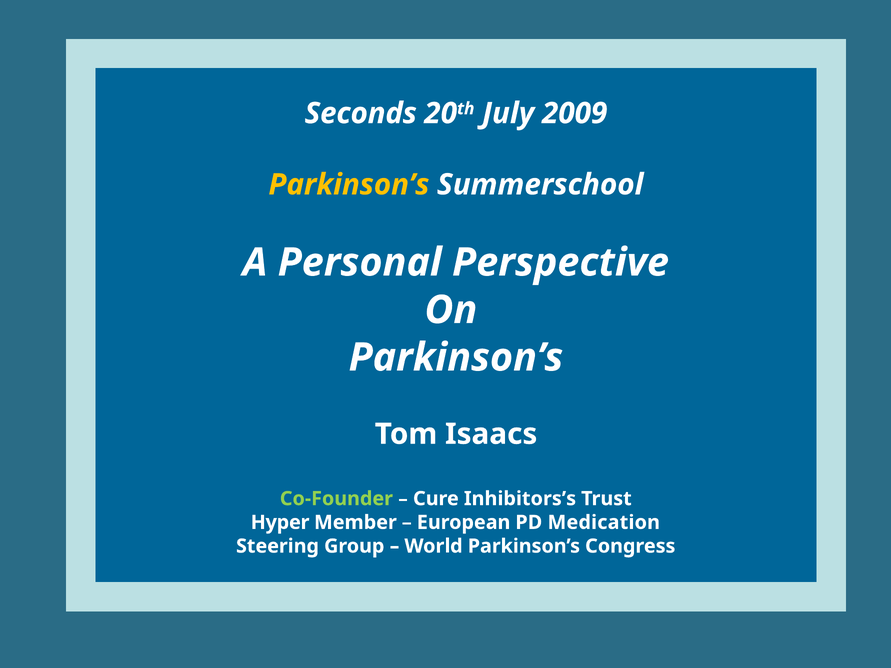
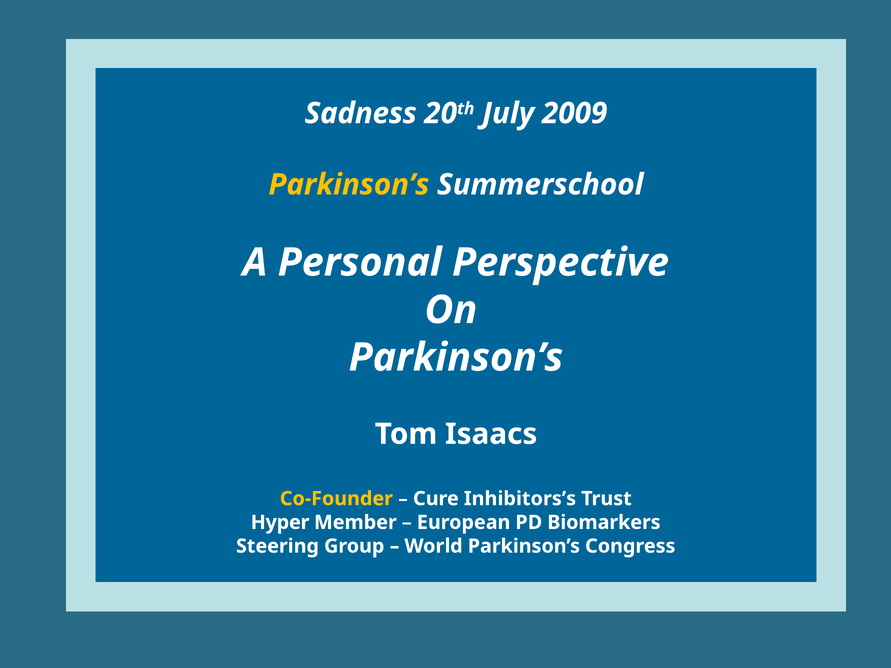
Seconds: Seconds -> Sadness (361, 113)
Co-Founder colour: light green -> yellow (336, 499)
Medication: Medication -> Biomarkers (604, 523)
